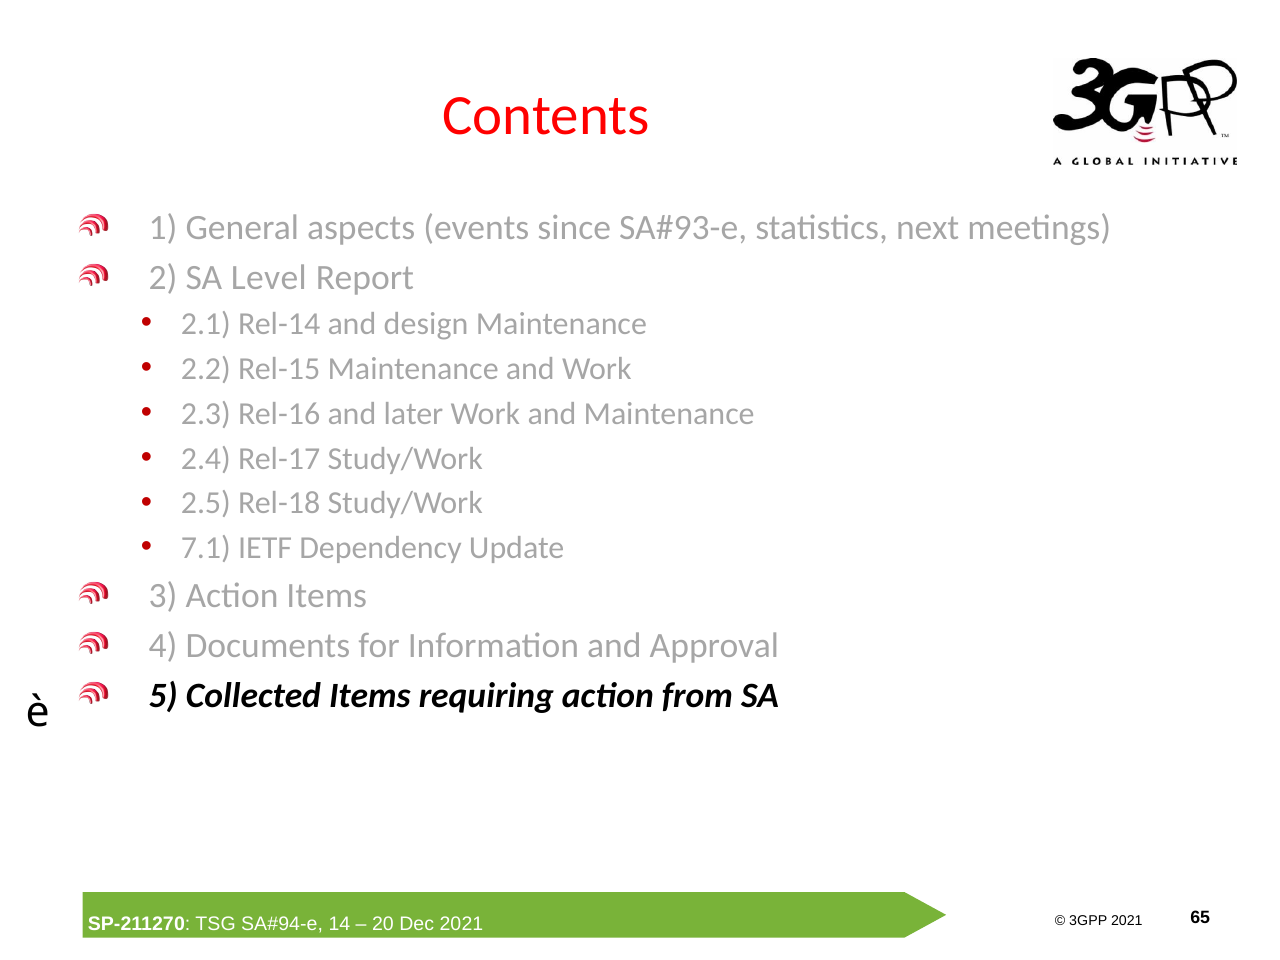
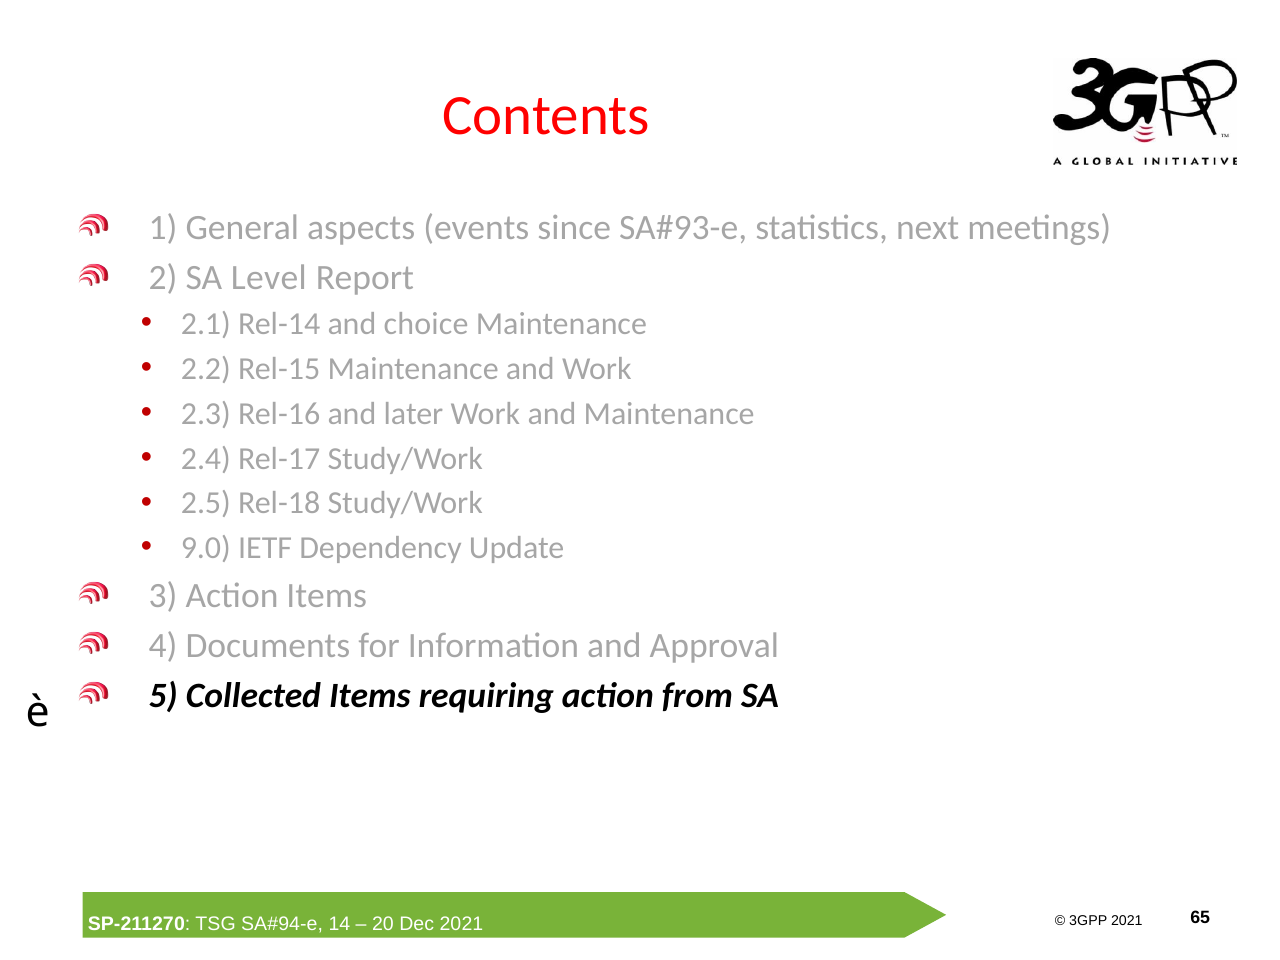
design: design -> choice (426, 324)
7.1: 7.1 -> 9.0 (206, 548)
